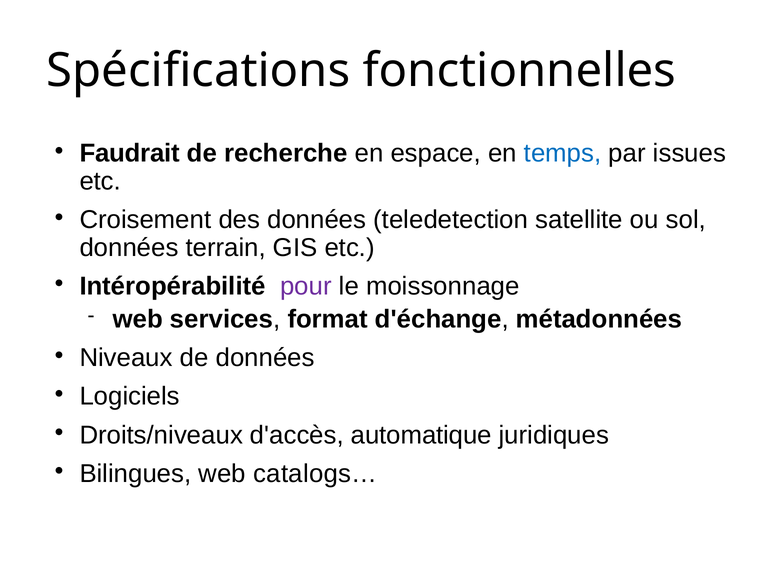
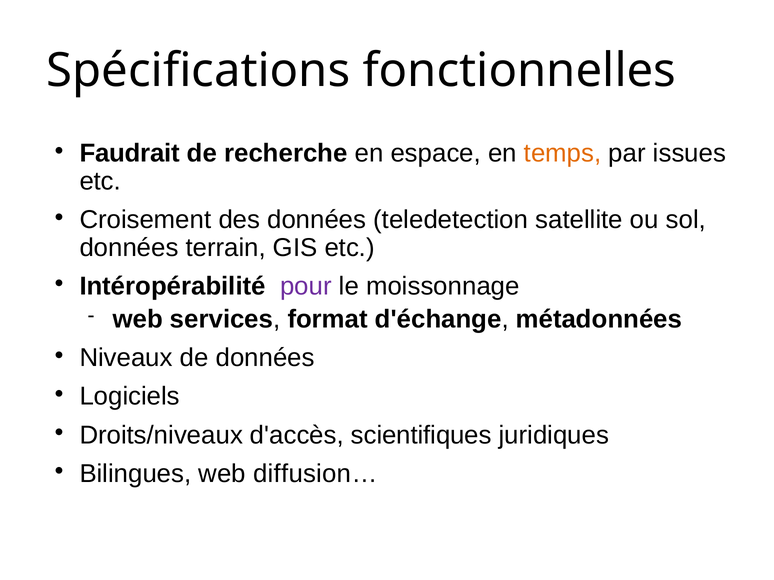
temps colour: blue -> orange (563, 153)
automatique: automatique -> scientifiques (421, 435)
catalogs…: catalogs… -> diffusion… (315, 474)
